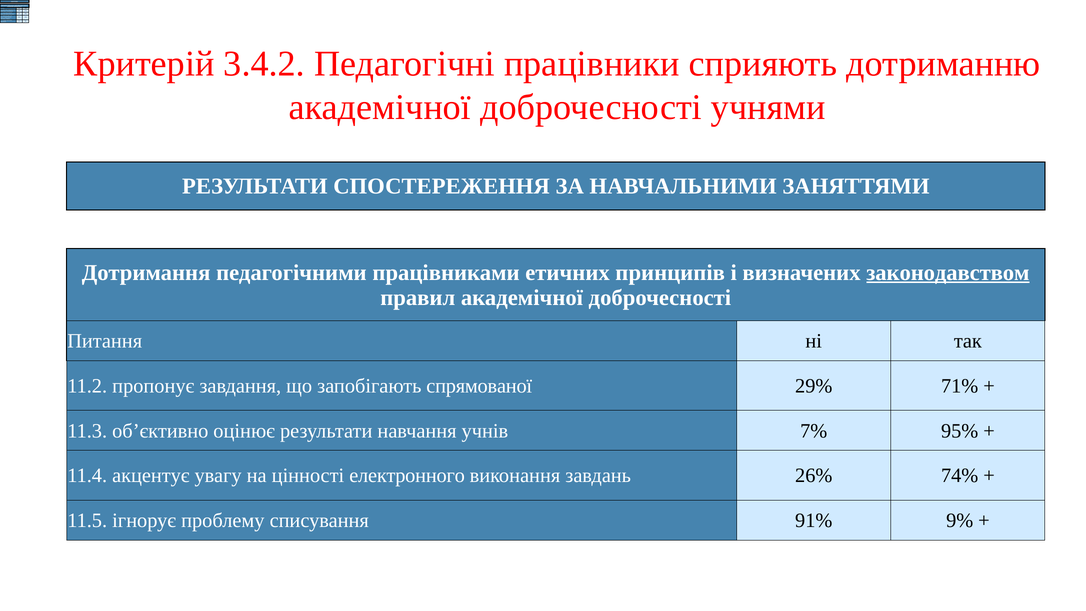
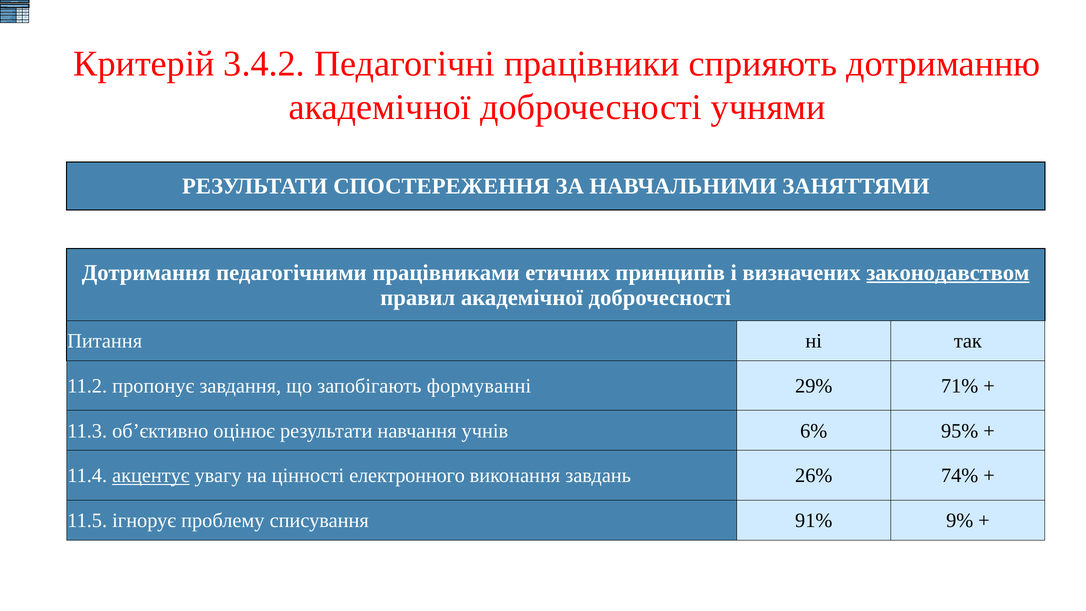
спрямованої: спрямованої -> формуванні (479, 386)
7%: 7% -> 6% (814, 431)
акцентує underline: none -> present (151, 476)
